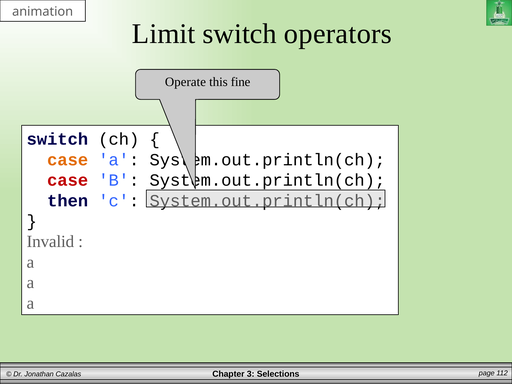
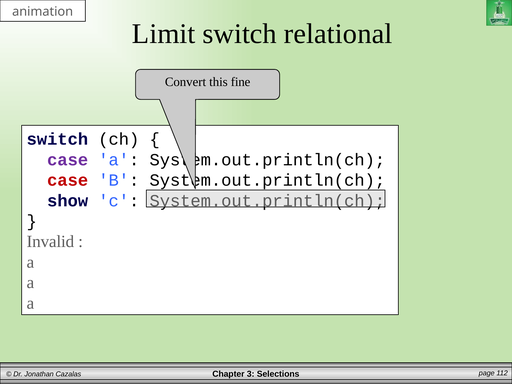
operators: operators -> relational (338, 34)
Operate: Operate -> Convert (185, 82)
case colour: orange -> purple (68, 160)
then: then -> show (68, 201)
